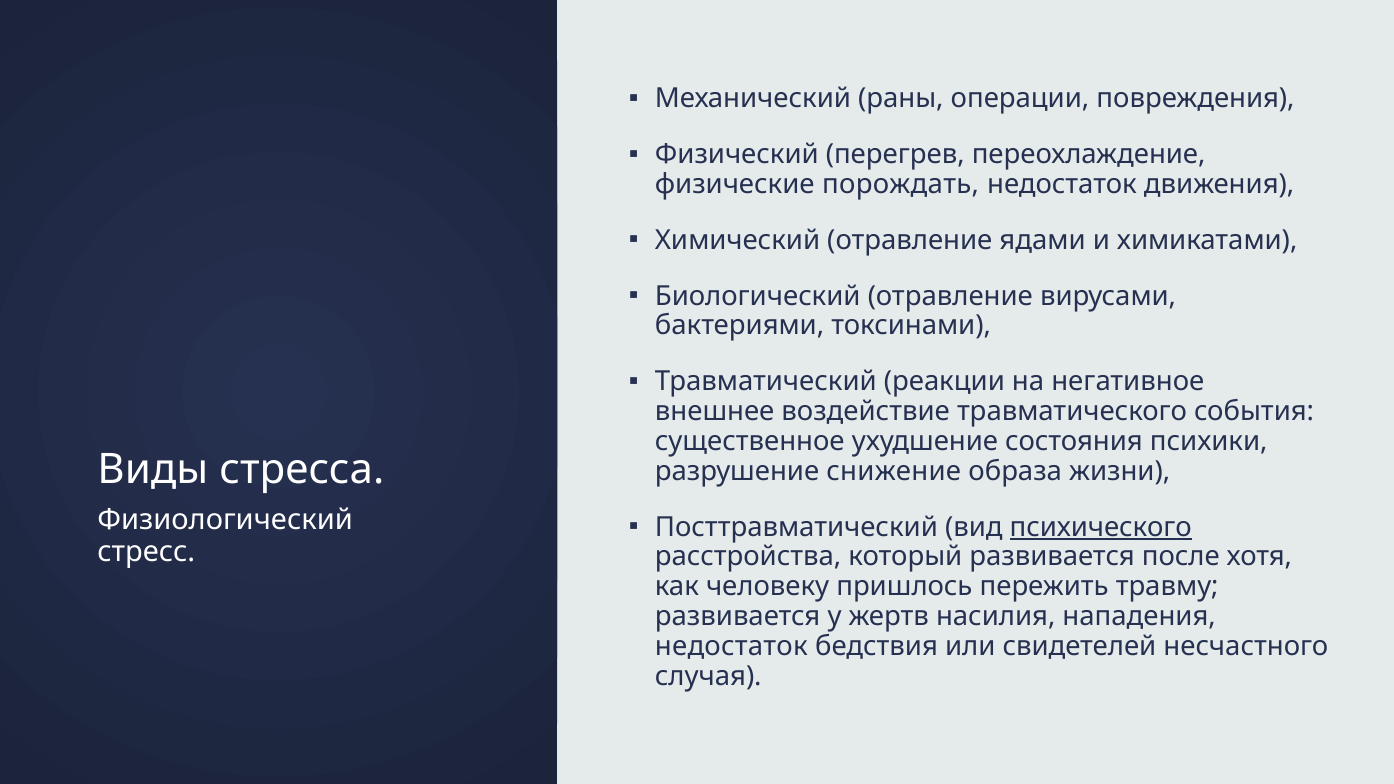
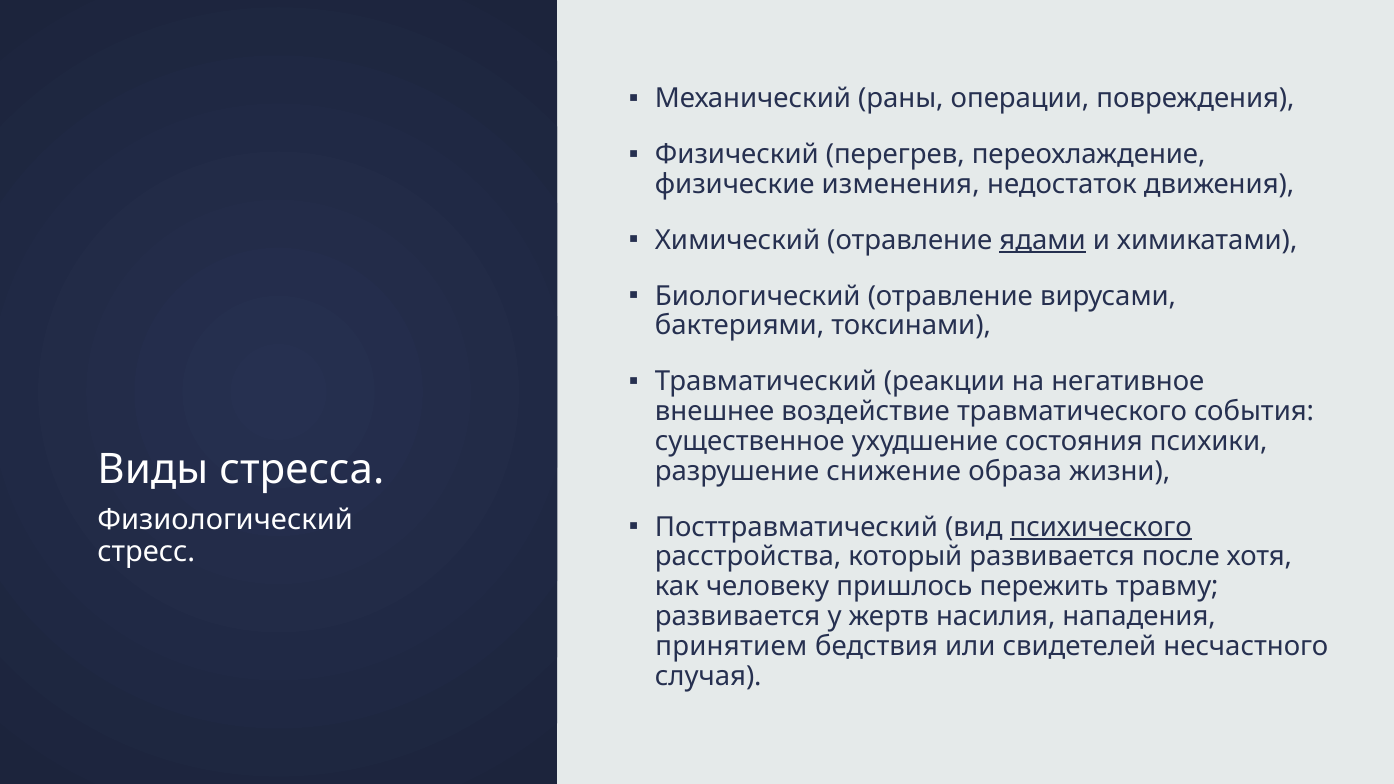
порождать: порождать -> изменения (901, 184)
ядами underline: none -> present (1043, 240)
недостаток: недостаток -> принятием (731, 646)
